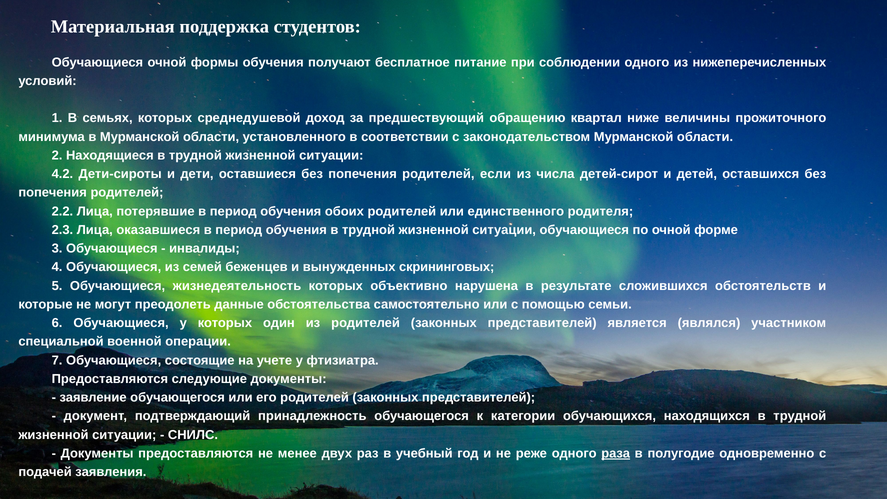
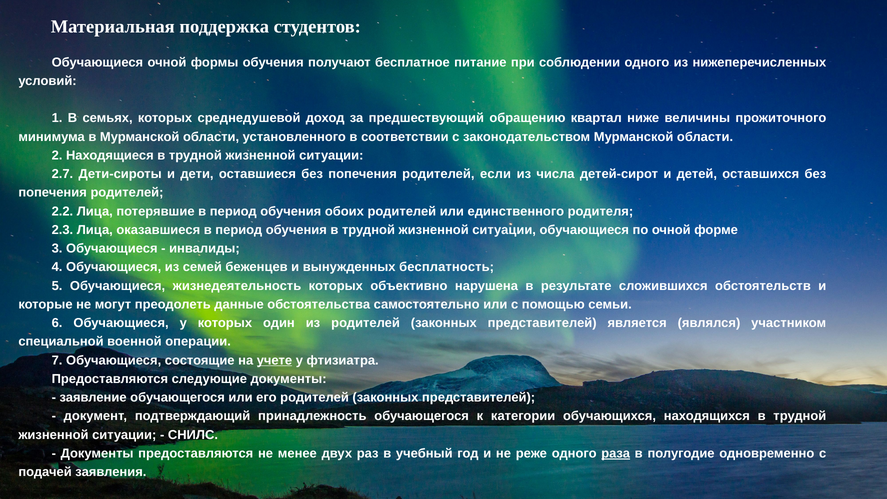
4.2: 4.2 -> 2.7 (62, 174)
скрининговых: скрининговых -> бесплатность (447, 267)
учете underline: none -> present (274, 360)
